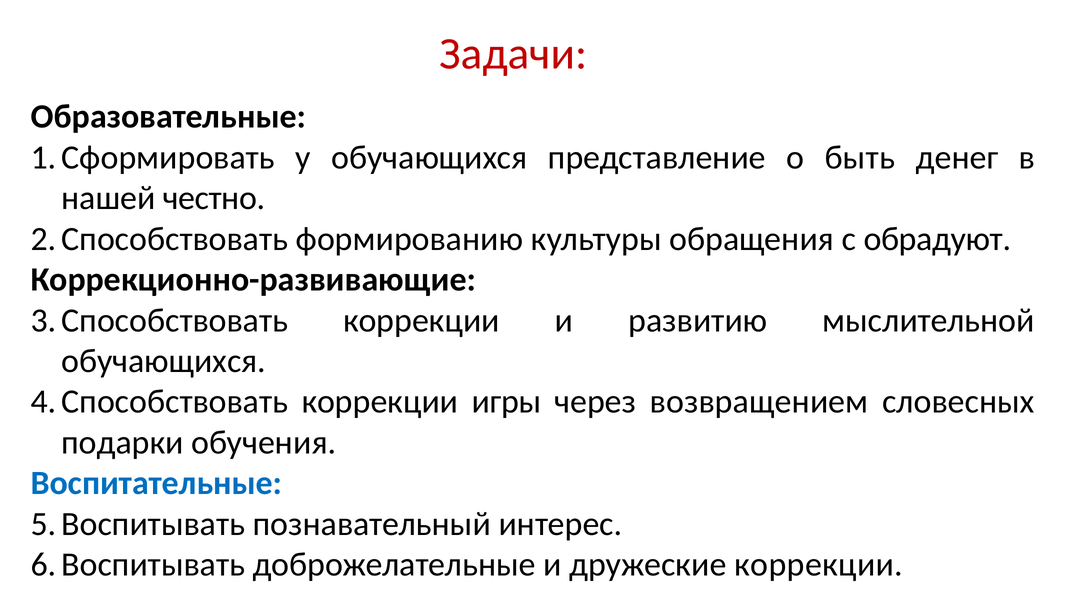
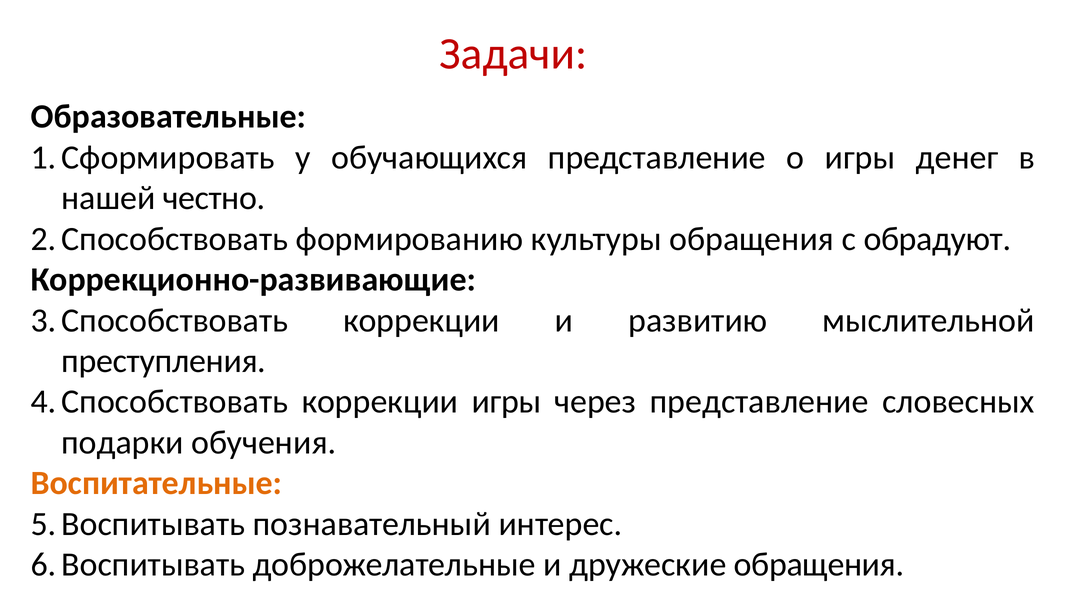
о быть: быть -> игры (860, 157)
обучающихся: обучающихся -> преступления (164, 361)
через возвращением: возвращением -> представление (759, 402)
Воспитательные colour: blue -> orange (157, 484)
дружеские коррекции: коррекции -> обращения (819, 565)
